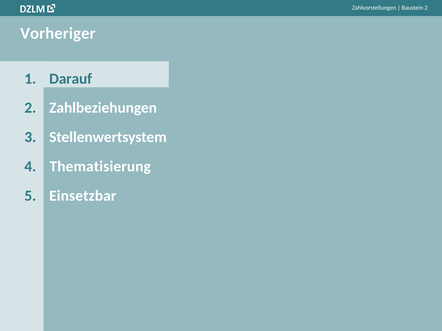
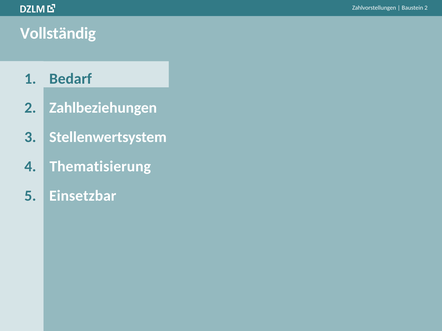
Vorheriger: Vorheriger -> Vollständig (58, 34)
Darauf: Darauf -> Bedarf (71, 79)
